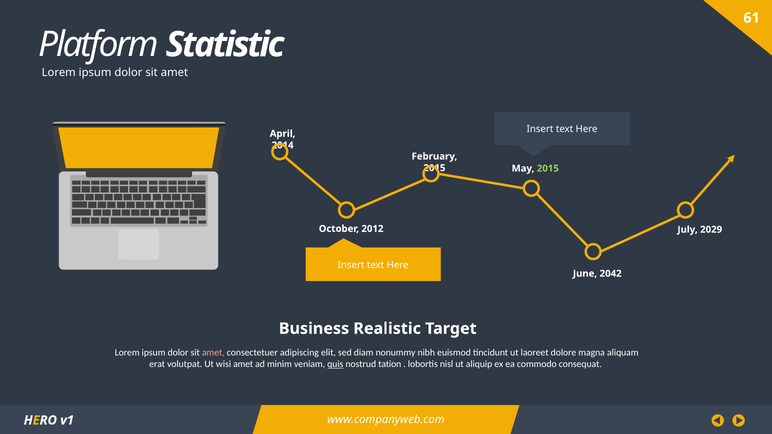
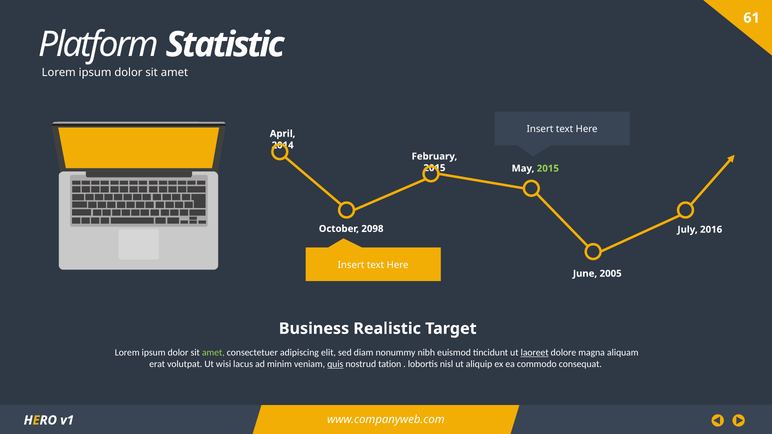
2012: 2012 -> 2098 (372, 229)
2029: 2029 -> 2016 (711, 230)
2042: 2042 -> 2005 (611, 274)
amet colour: pink -> light green (213, 353)
laoreet underline: none -> present (535, 353)
wisi amet: amet -> lacus (243, 364)
